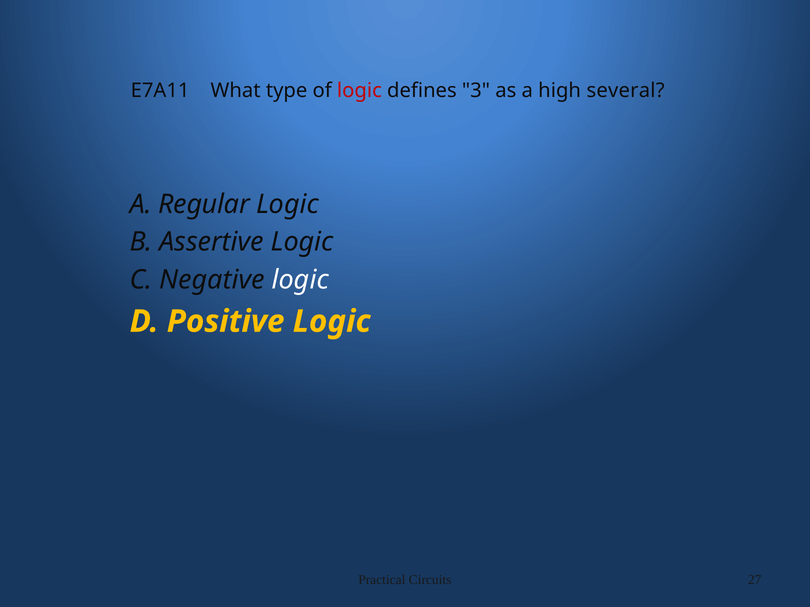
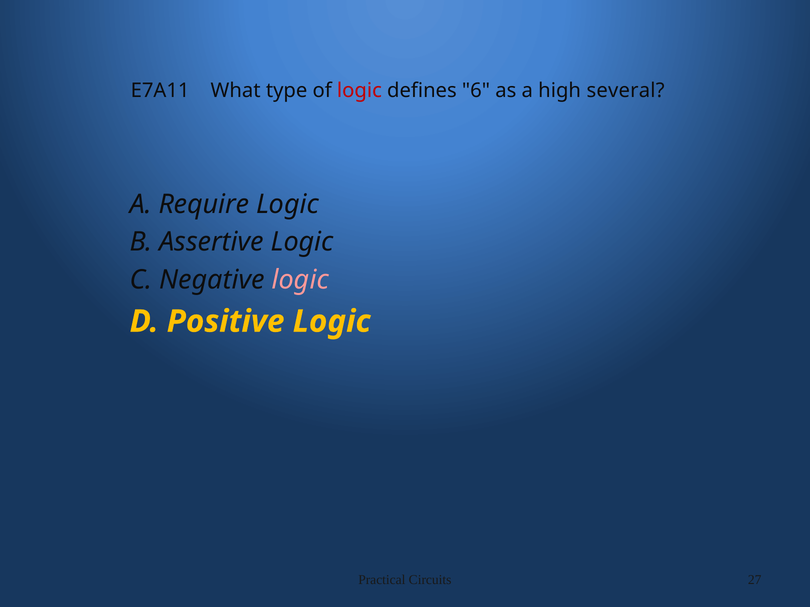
3: 3 -> 6 (476, 91)
Regular: Regular -> Require (204, 204)
logic colour: white -> pink (300, 280)
